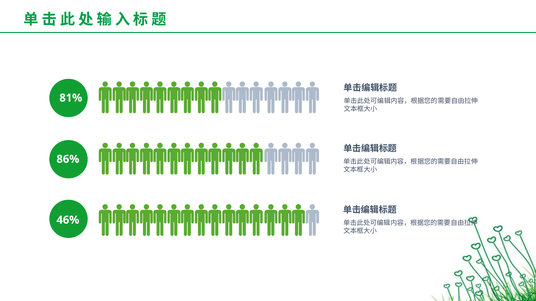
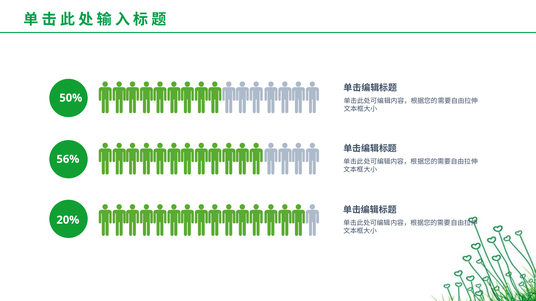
81%: 81% -> 50% (71, 98)
86%: 86% -> 56% (68, 159)
46%: 46% -> 20% (68, 220)
